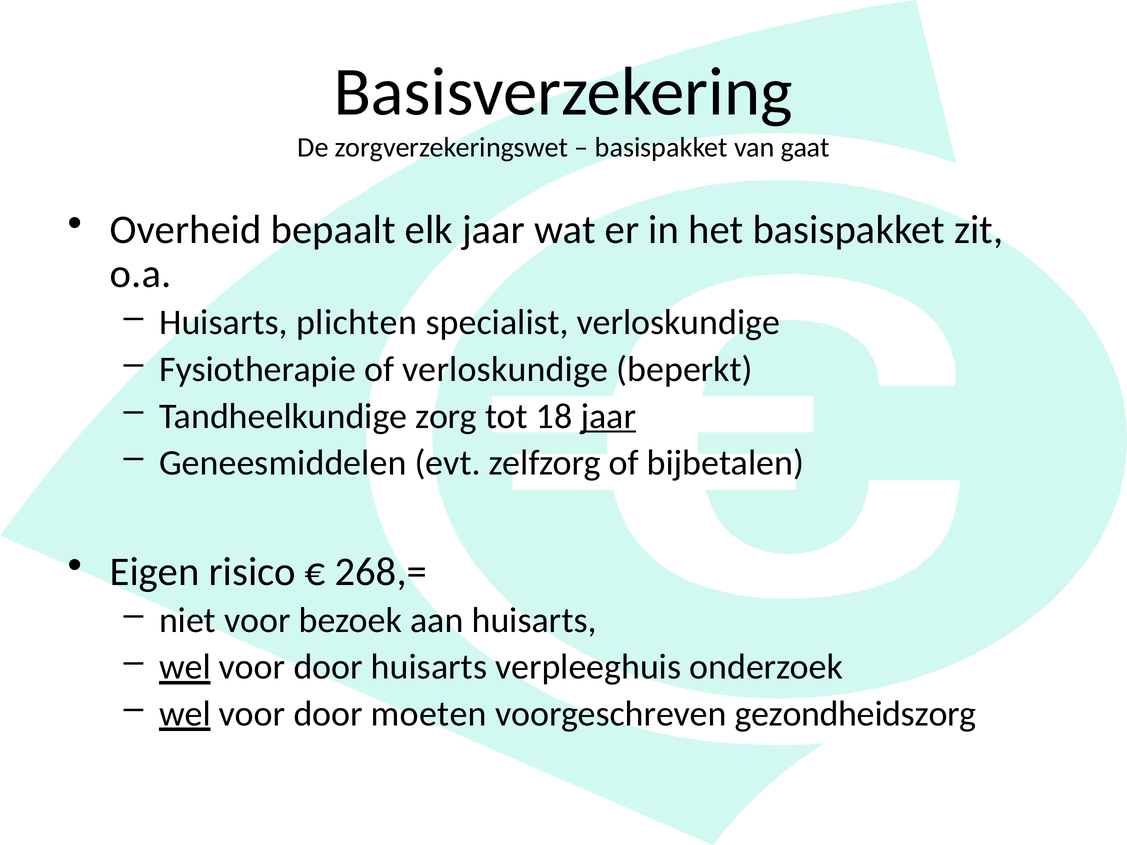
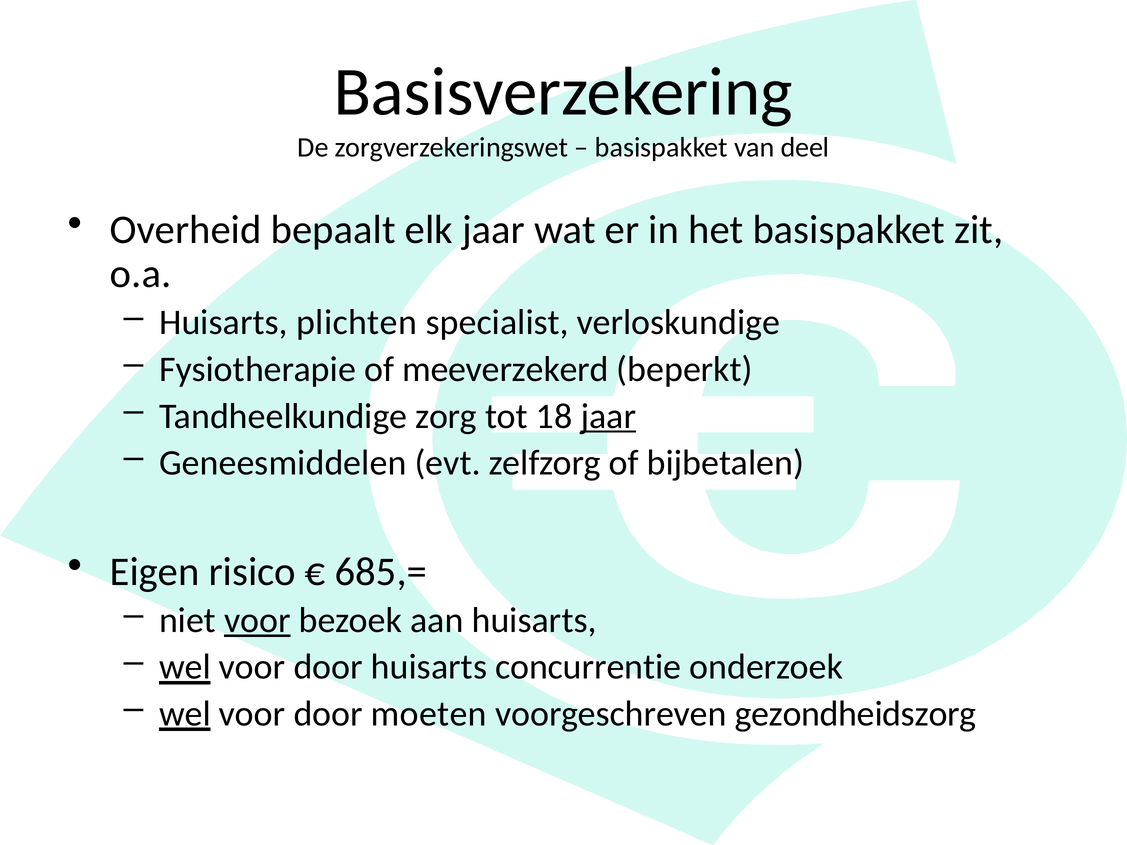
gaat: gaat -> deel (805, 148)
of verloskundige: verloskundige -> meeverzekerd (505, 369)
268,=: 268,= -> 685,= (381, 572)
voor underline: none -> present (257, 621)
verpleeghuis: verpleeghuis -> concurrentie (588, 667)
